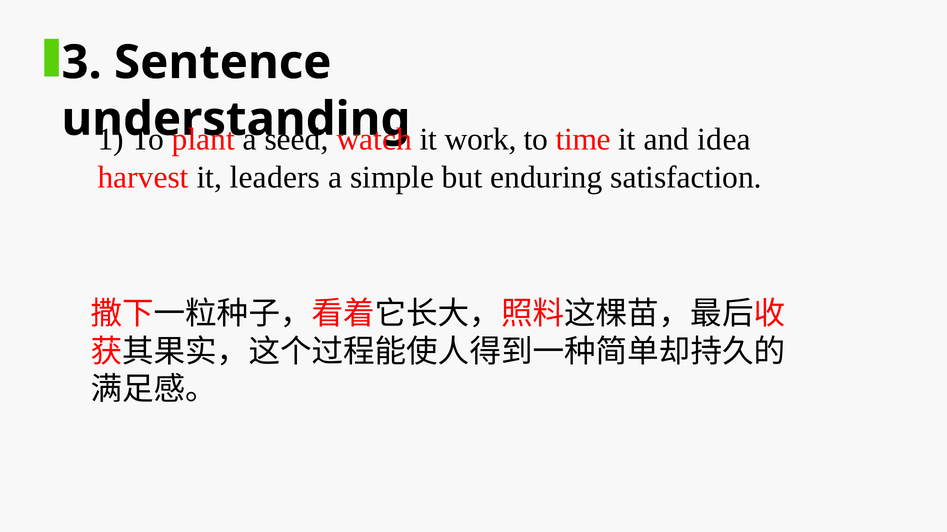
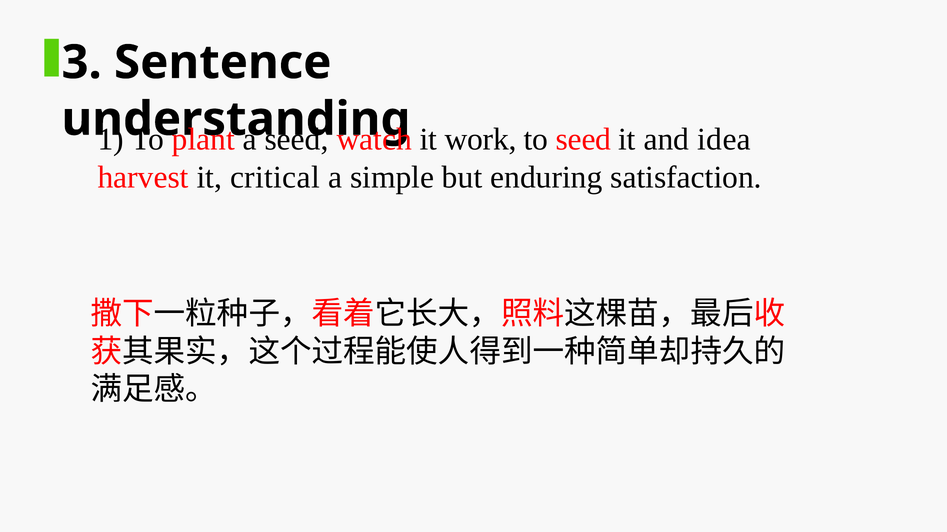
to time: time -> seed (583, 140)
leaders: leaders -> critical (275, 178)
